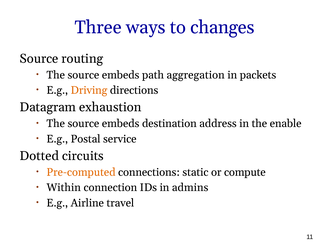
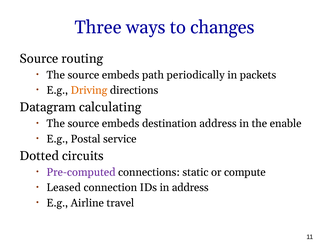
aggregation: aggregation -> periodically (196, 75)
exhaustion: exhaustion -> calculating (110, 107)
Pre-computed colour: orange -> purple (81, 172)
Within: Within -> Leased (64, 187)
in admins: admins -> address (190, 187)
